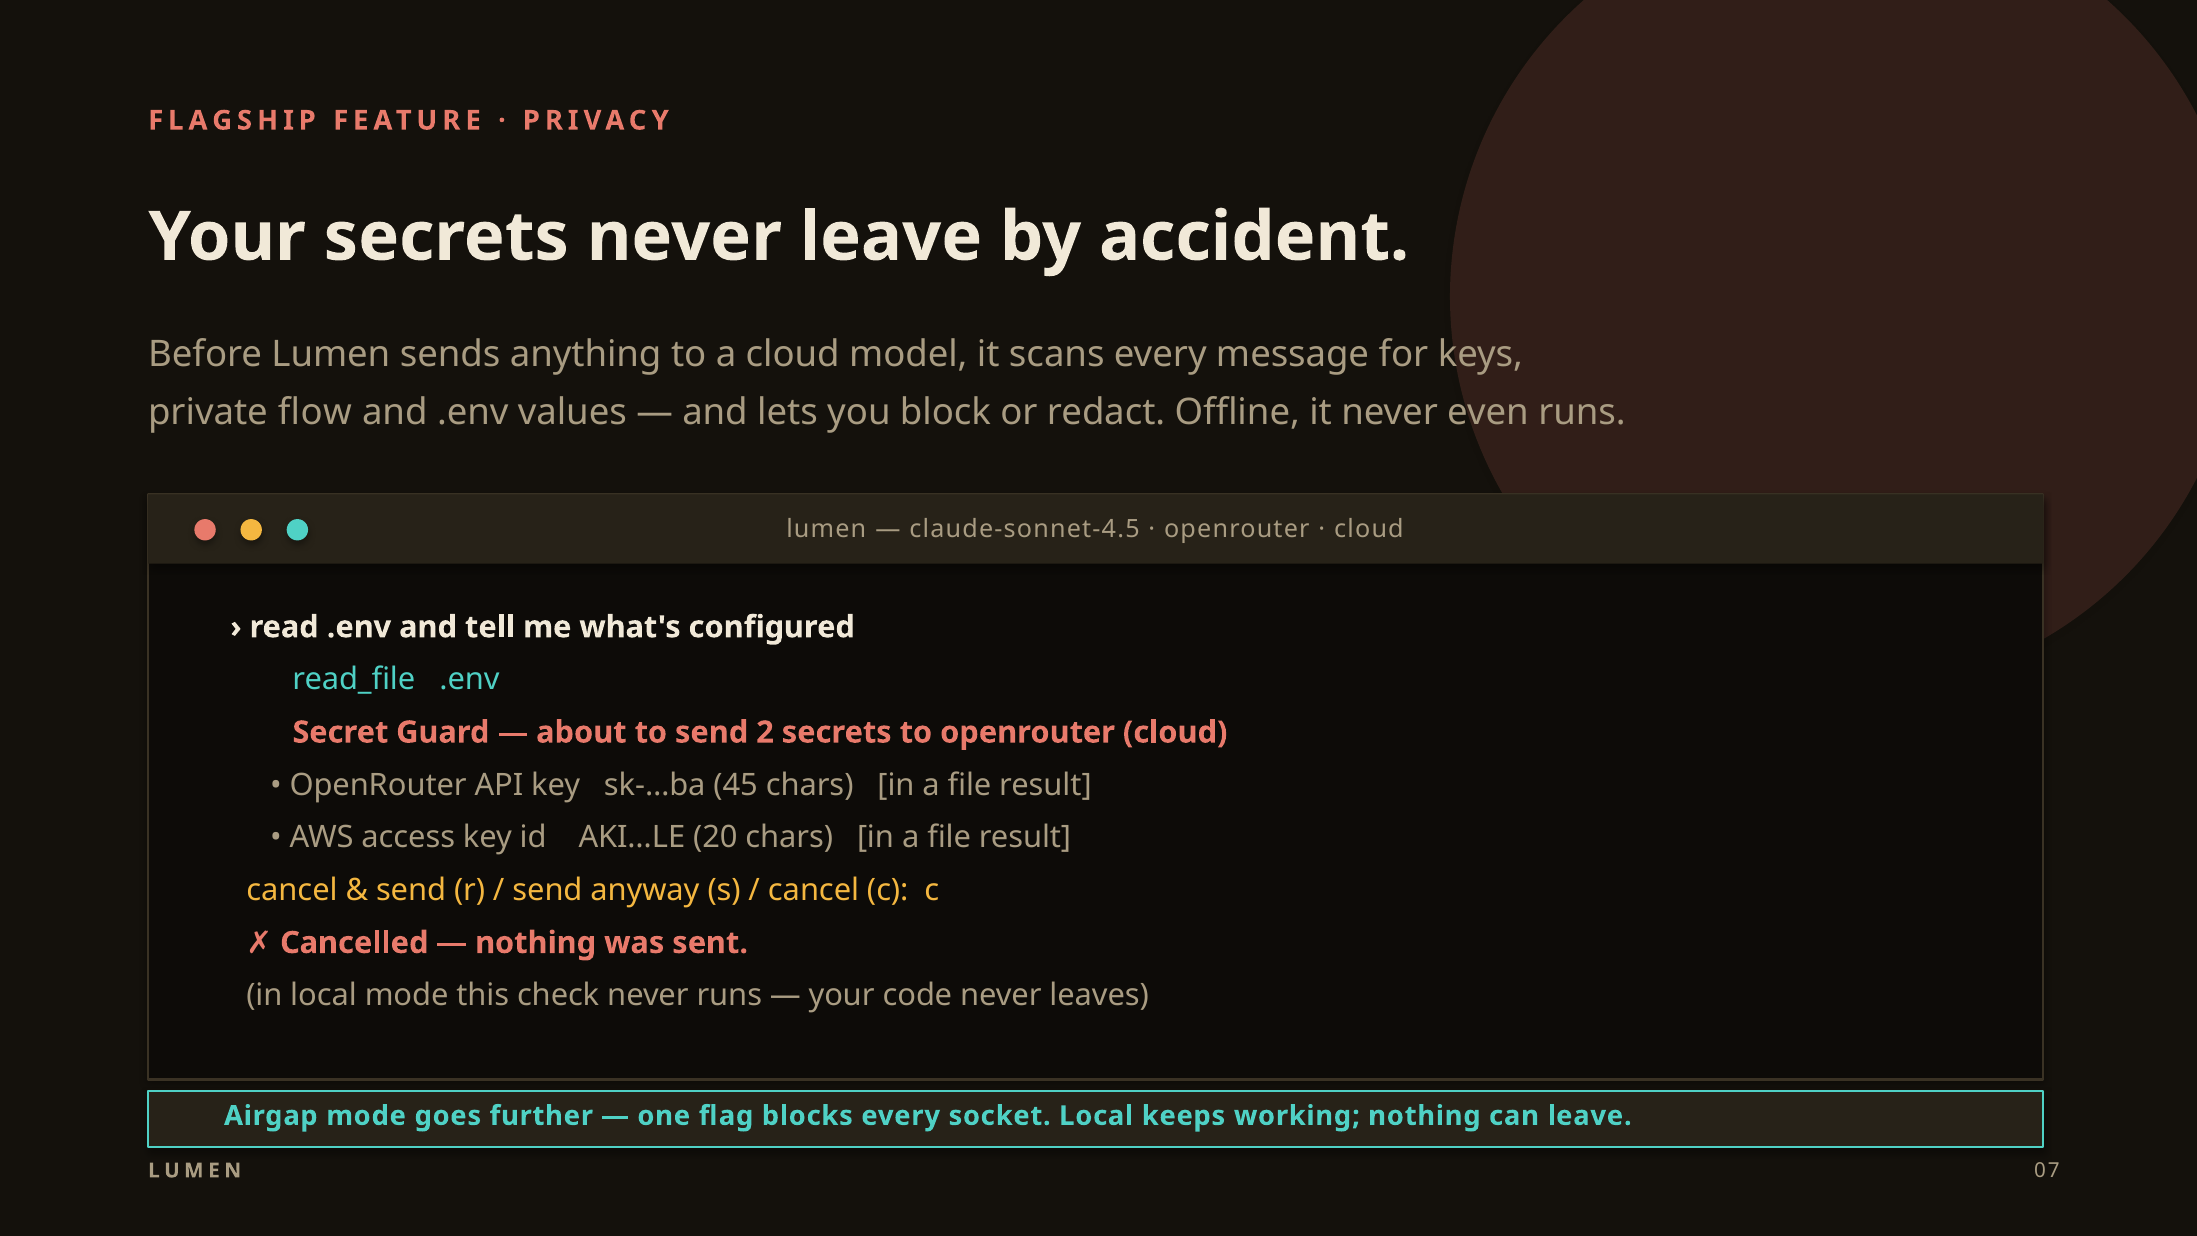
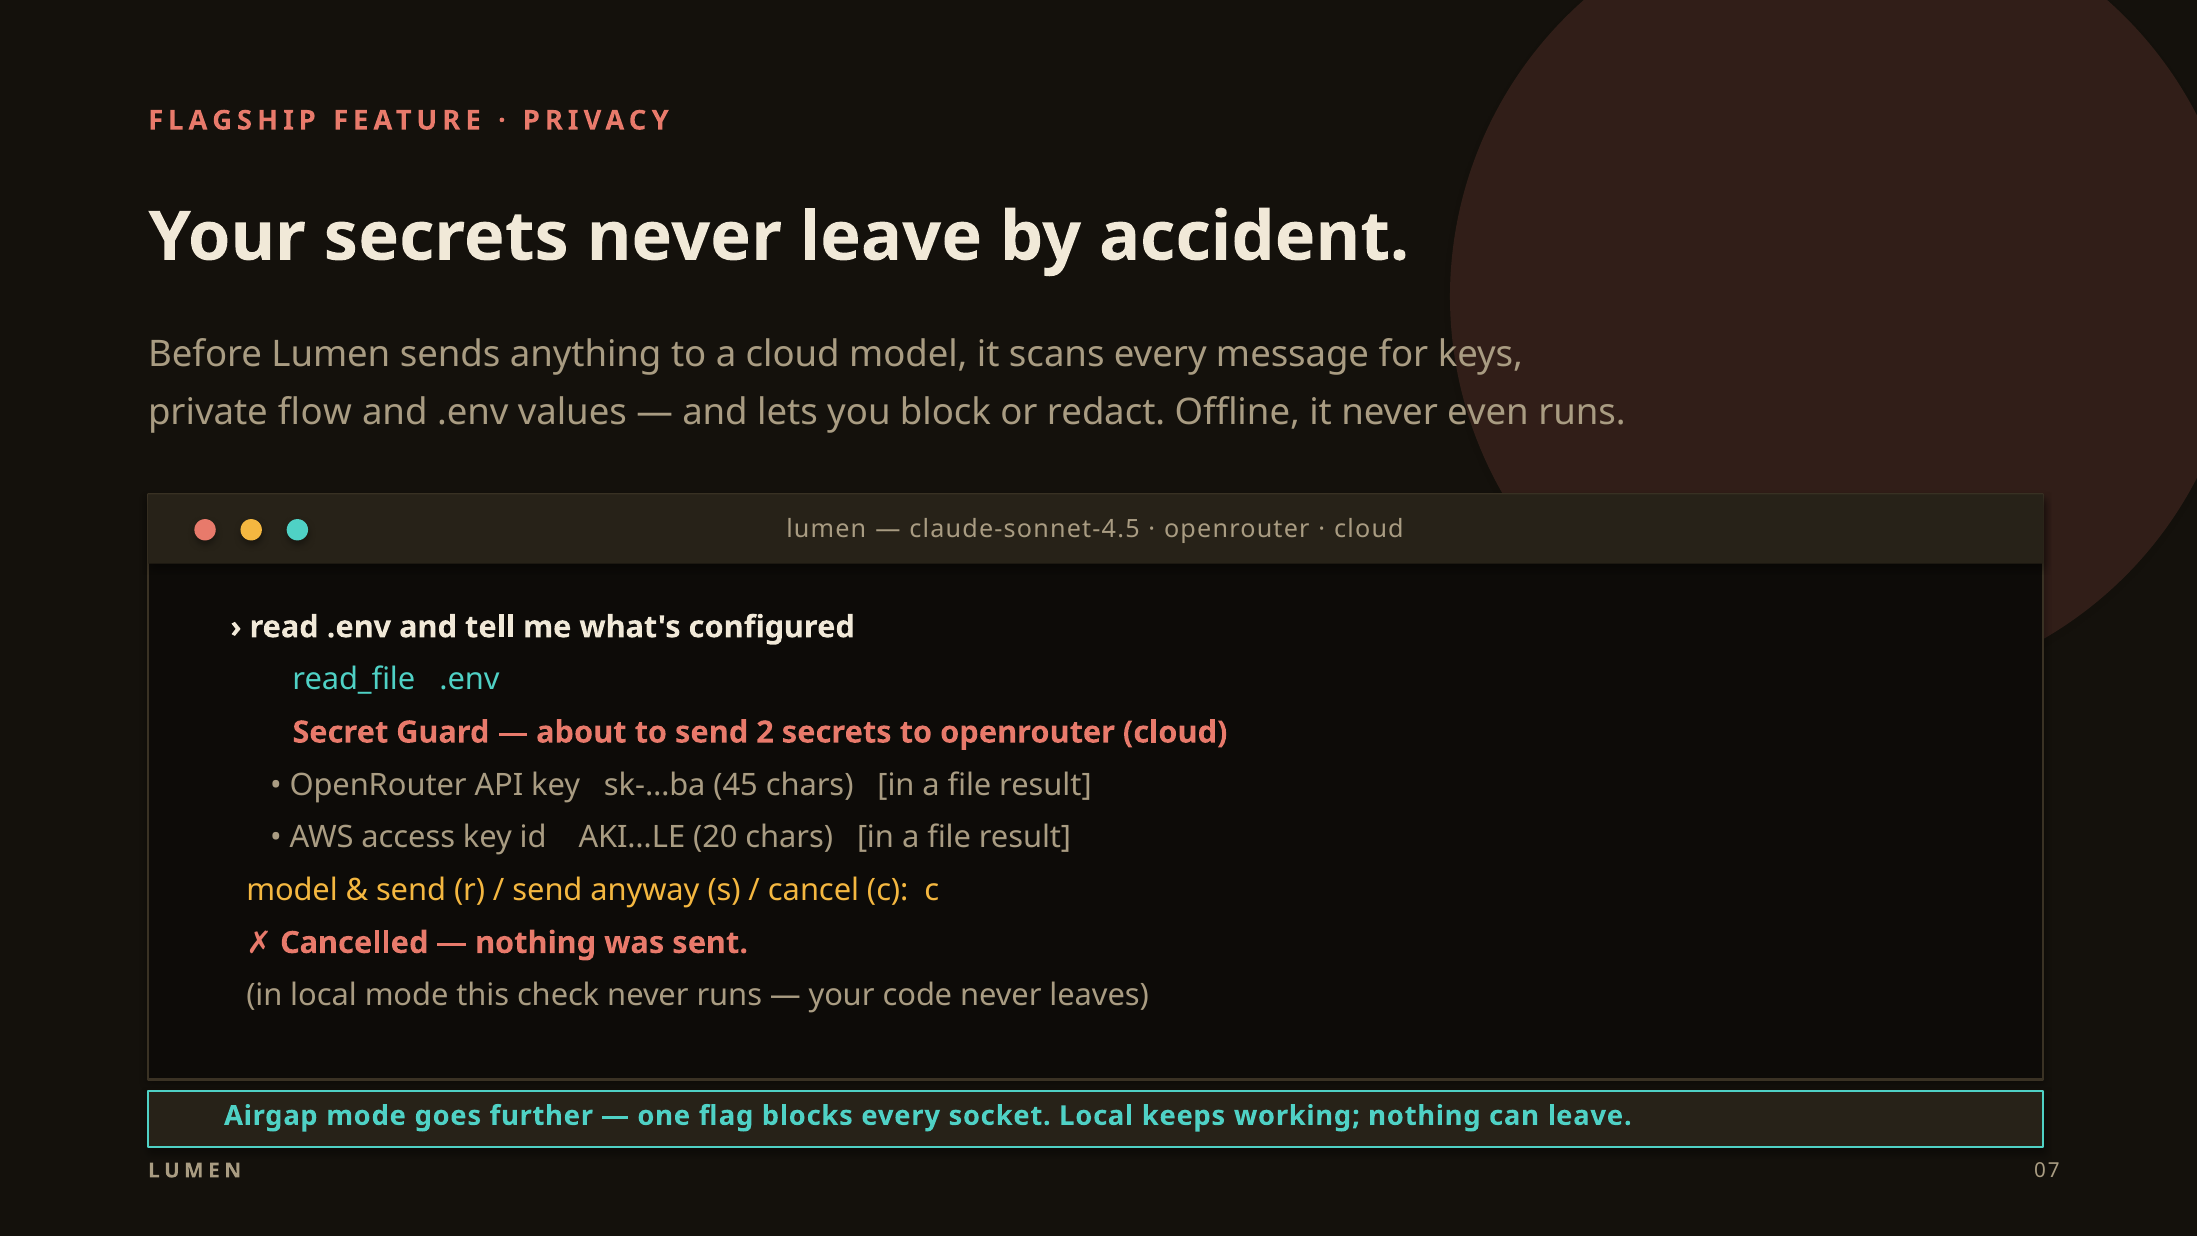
cancel: cancel -> model (292, 890)
